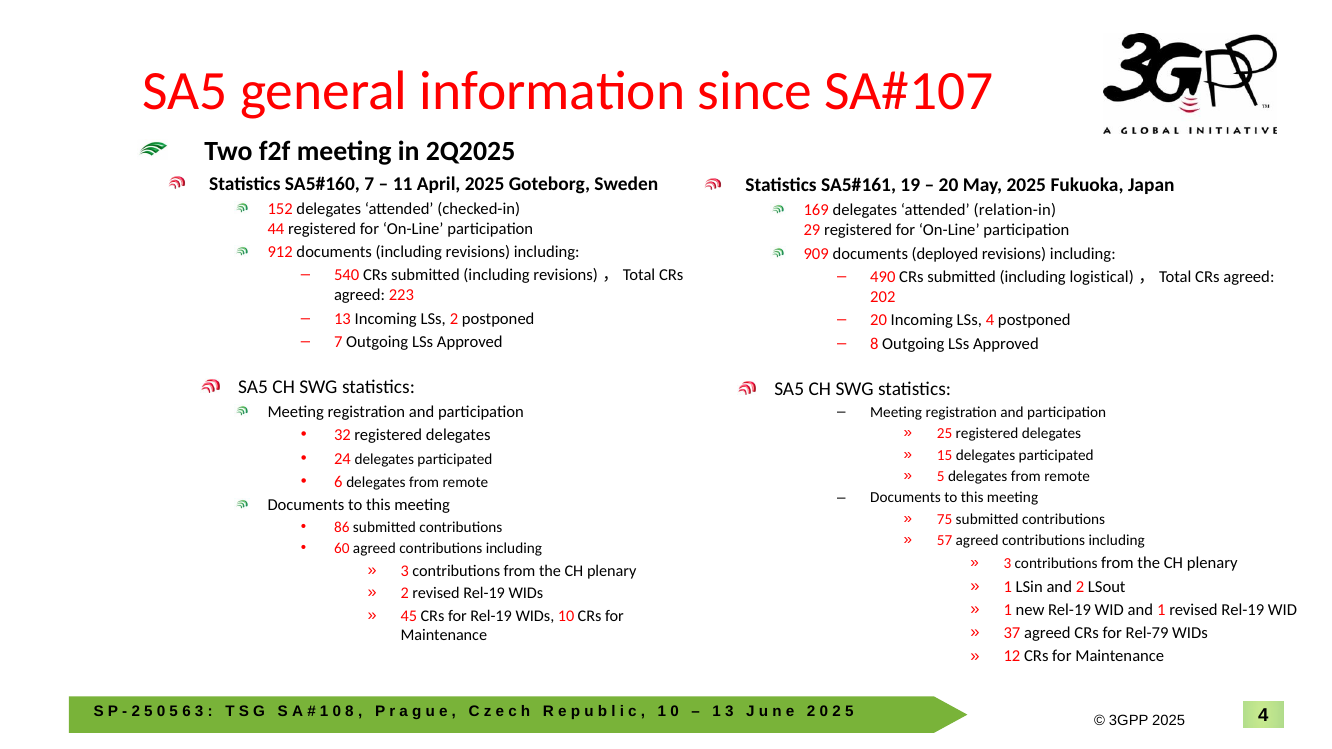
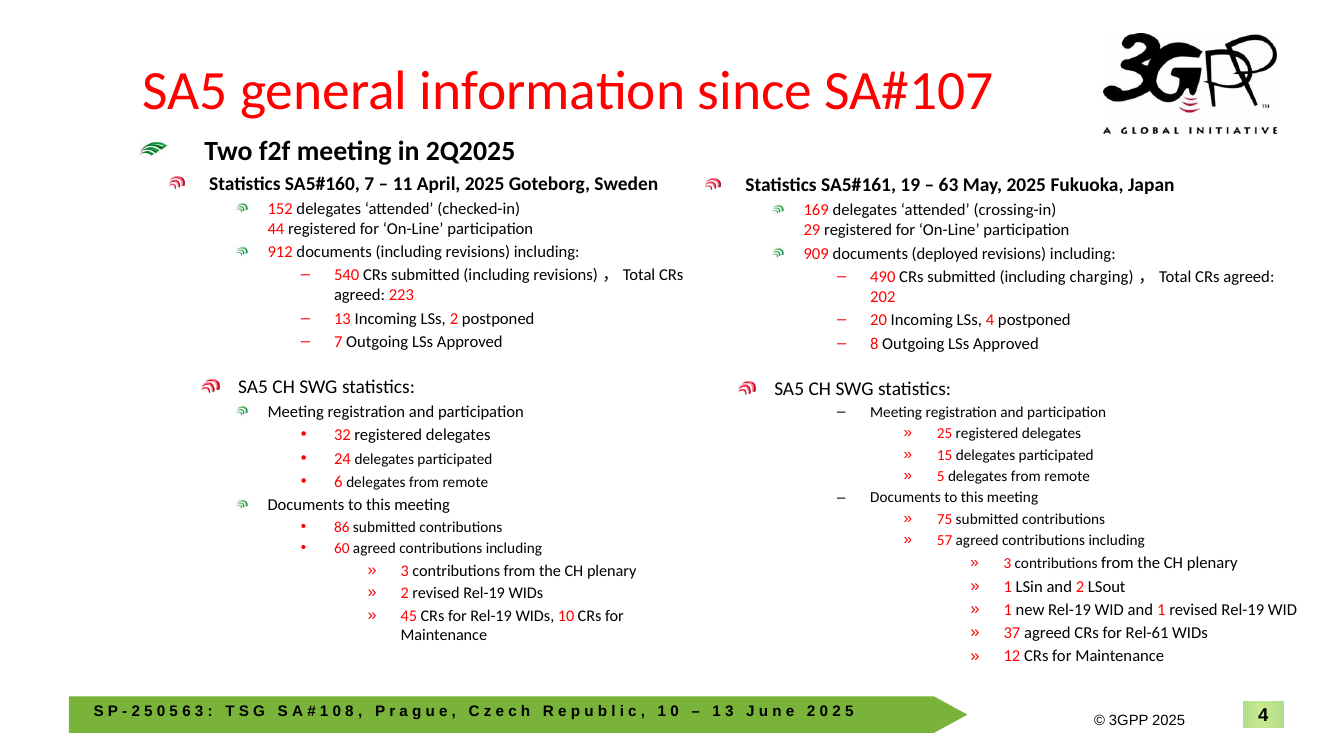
20: 20 -> 63 (949, 186)
relation-in: relation-in -> crossing-in (1015, 210)
logistical: logistical -> charging (1102, 277)
Rel-79: Rel-79 -> Rel-61 (1147, 633)
